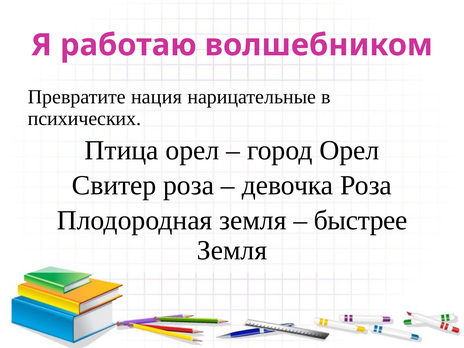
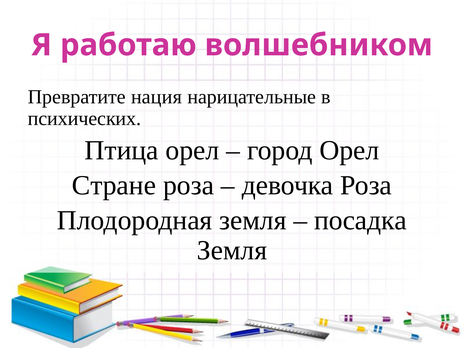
Свитер: Свитер -> Стране (114, 185)
быстрее: быстрее -> посадка (361, 220)
